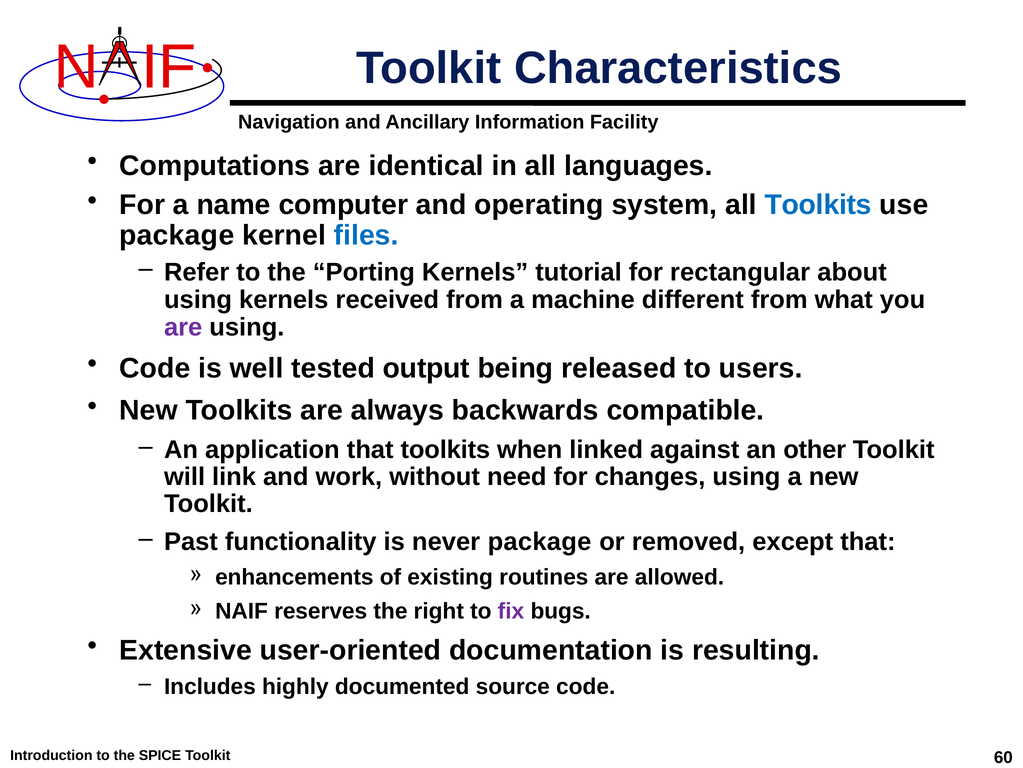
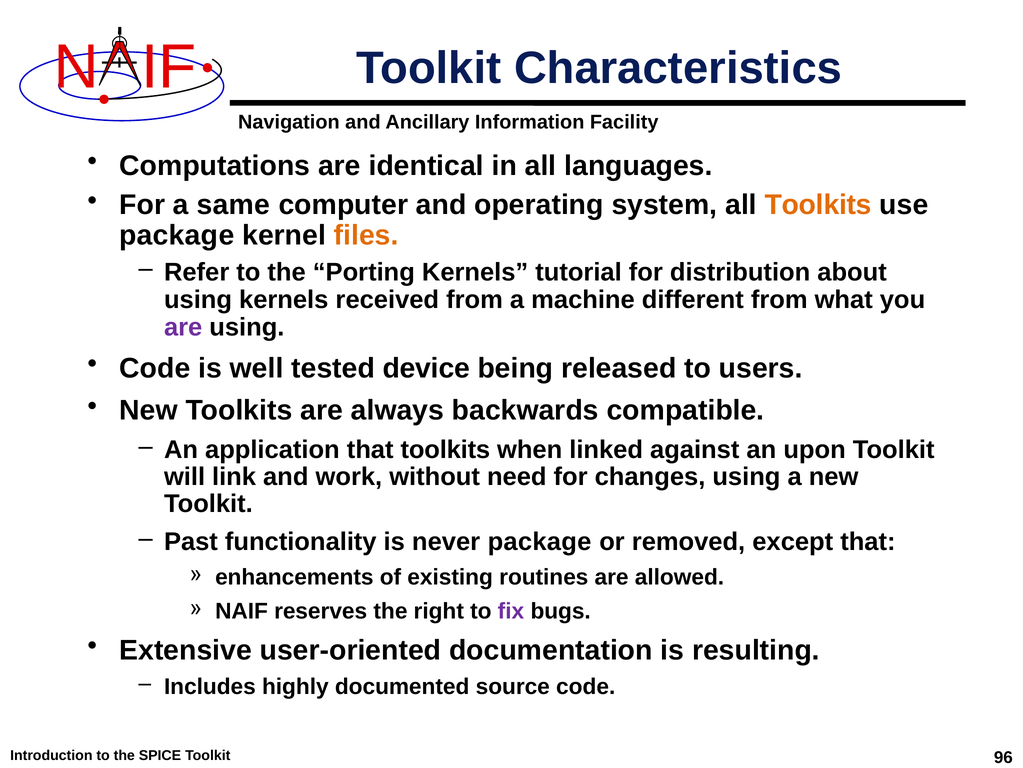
name: name -> same (233, 205)
Toolkits colour: blue -> orange (818, 205)
files colour: blue -> orange (366, 235)
rectangular: rectangular -> distribution (740, 272)
output: output -> device (426, 368)
other: other -> upon (815, 450)
60: 60 -> 96 (1003, 757)
